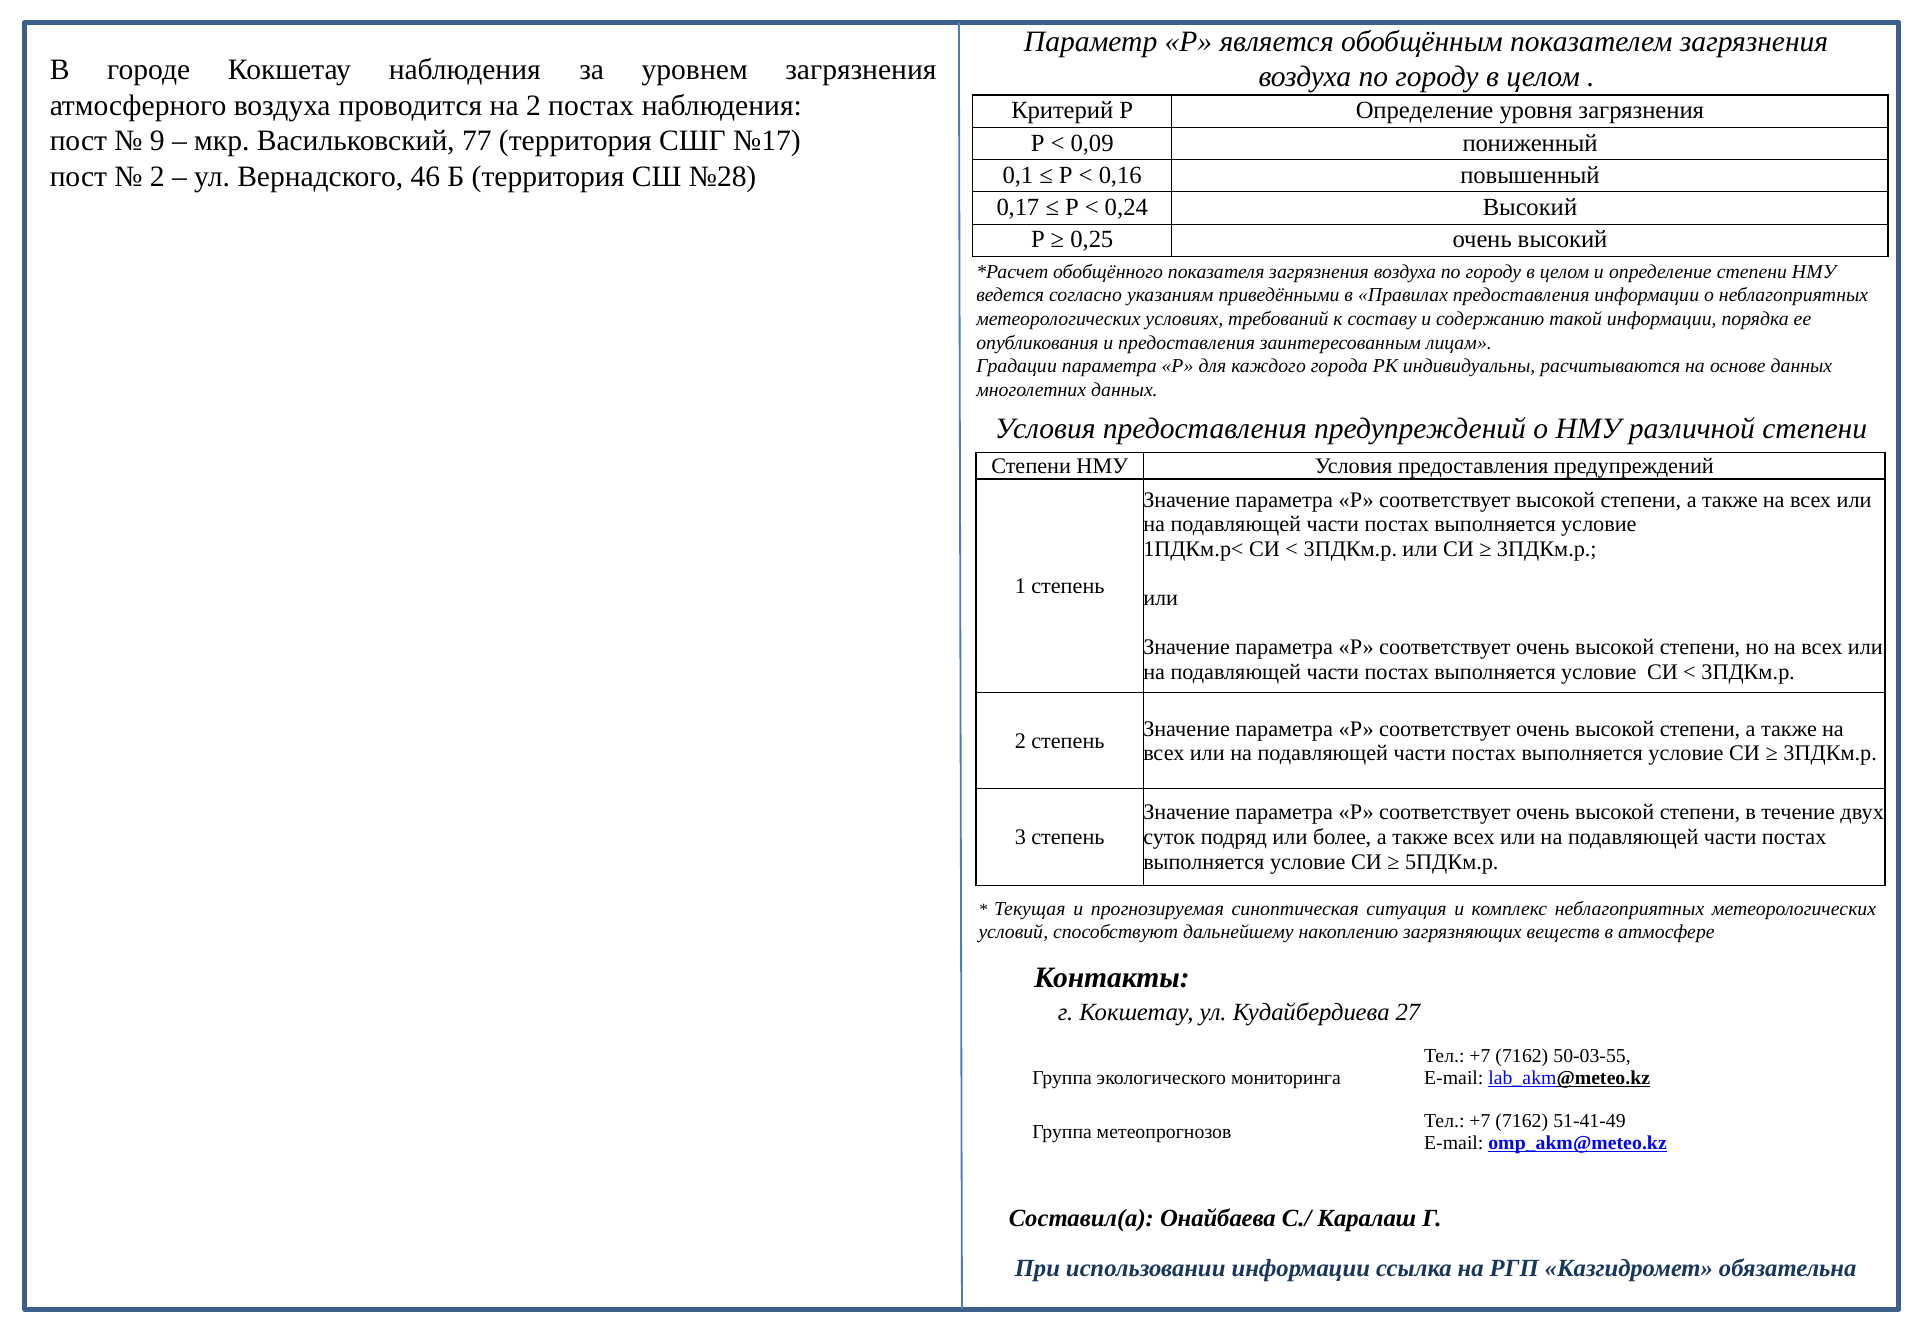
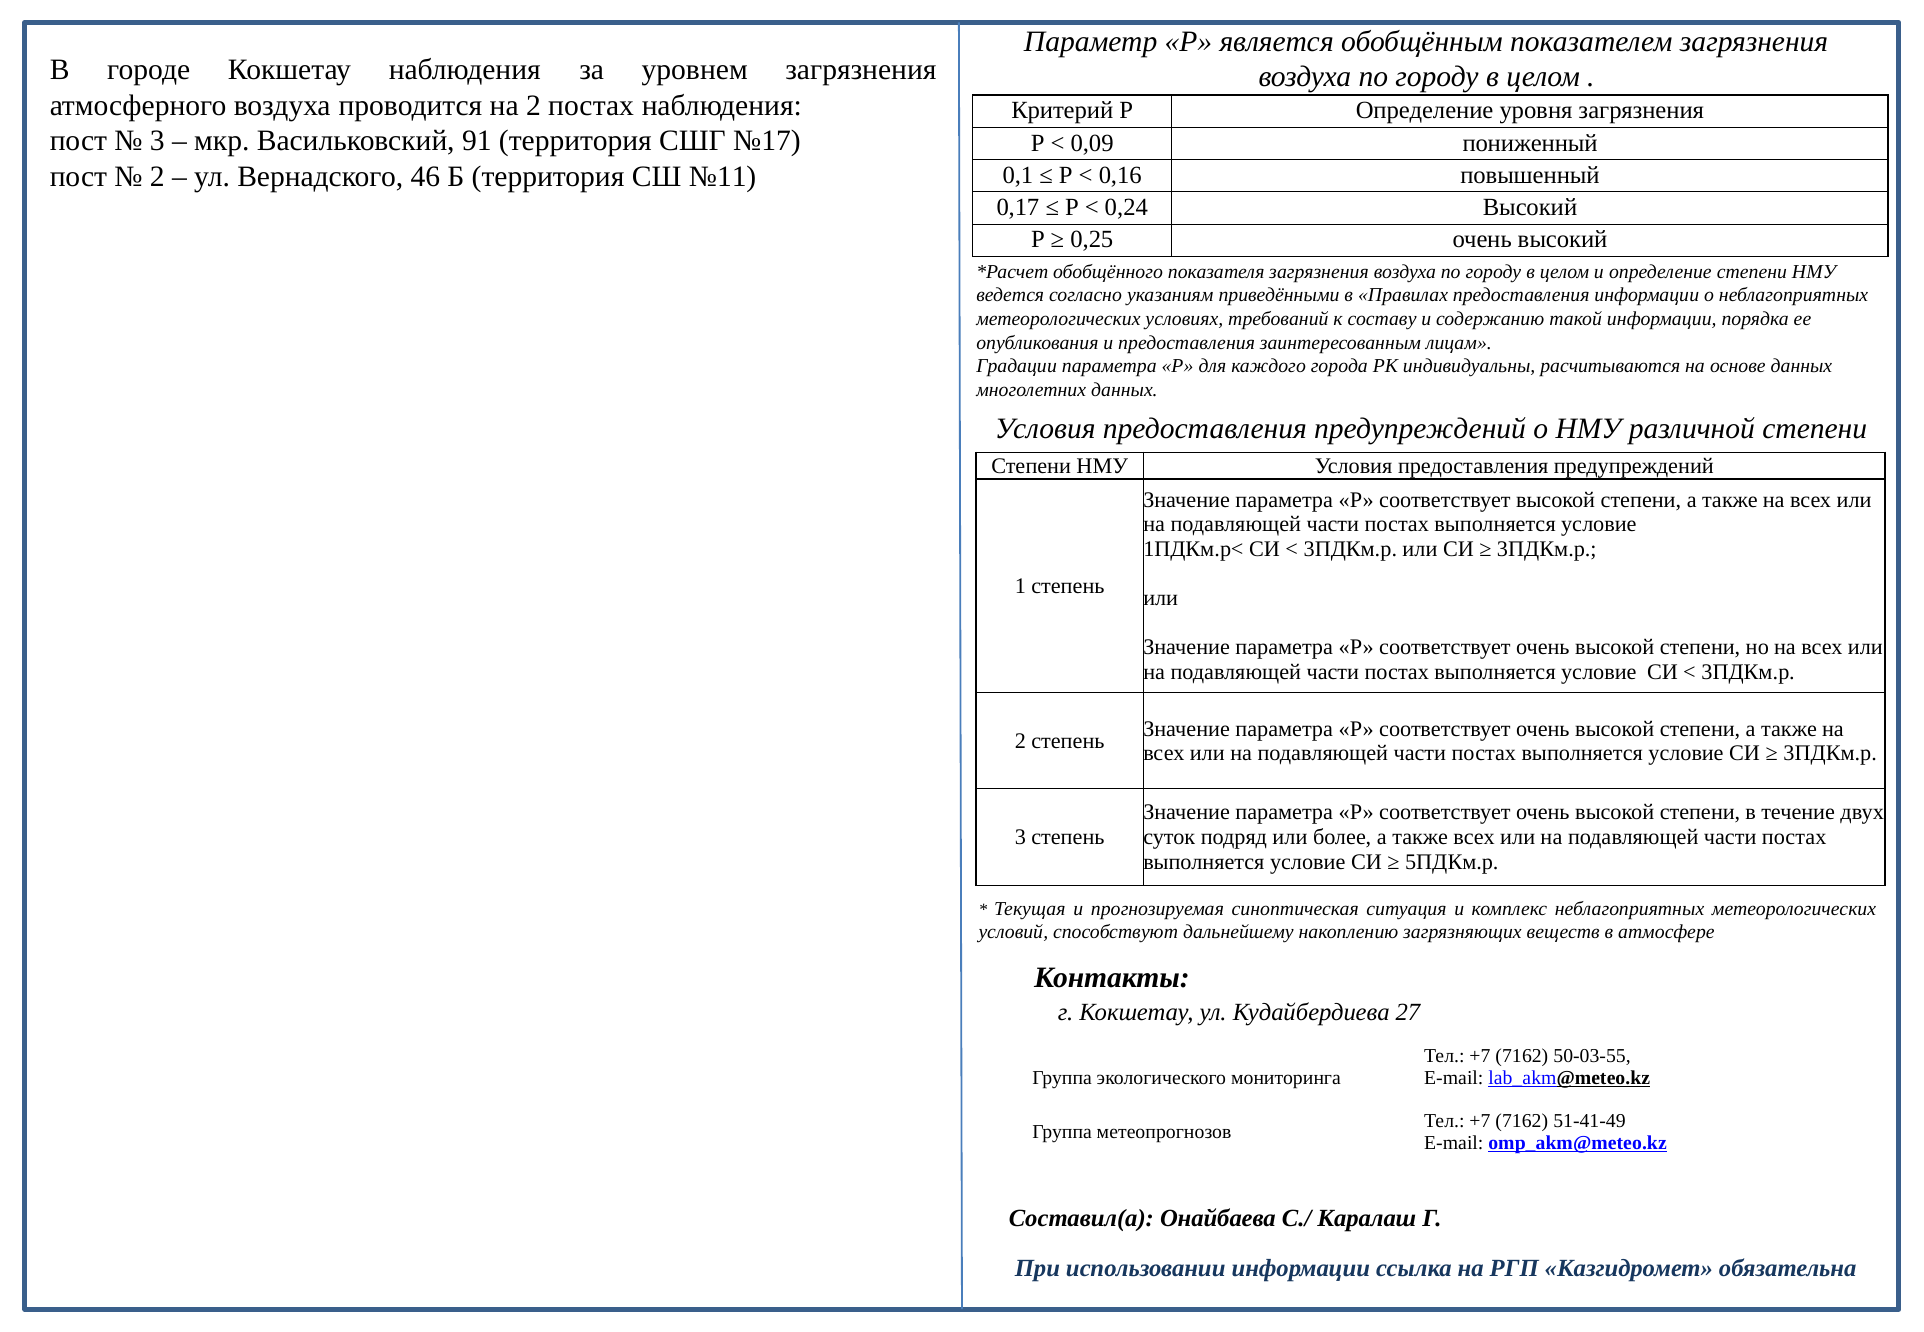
9: 9 -> 3 (157, 141)
77: 77 -> 91 (477, 141)
№28: №28 -> №11 (723, 177)
